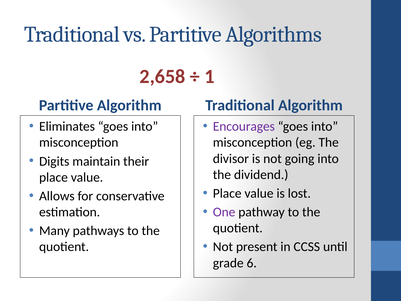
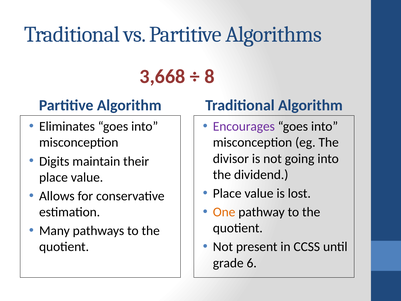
2,658: 2,658 -> 3,668 (162, 76)
1: 1 -> 8 (209, 76)
One colour: purple -> orange (224, 212)
